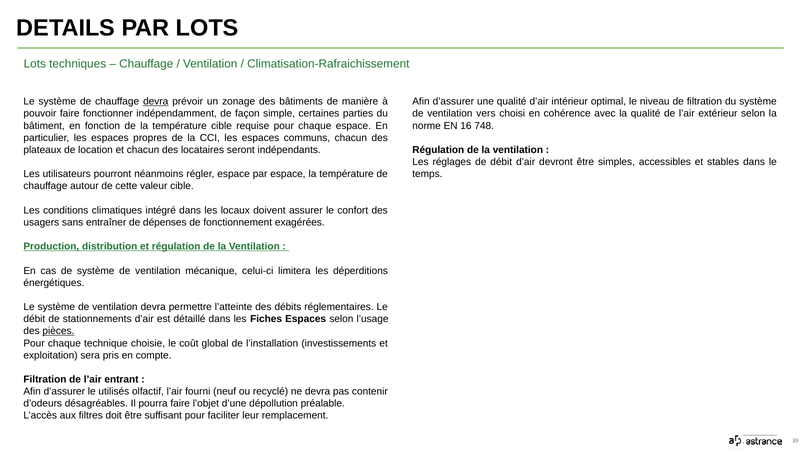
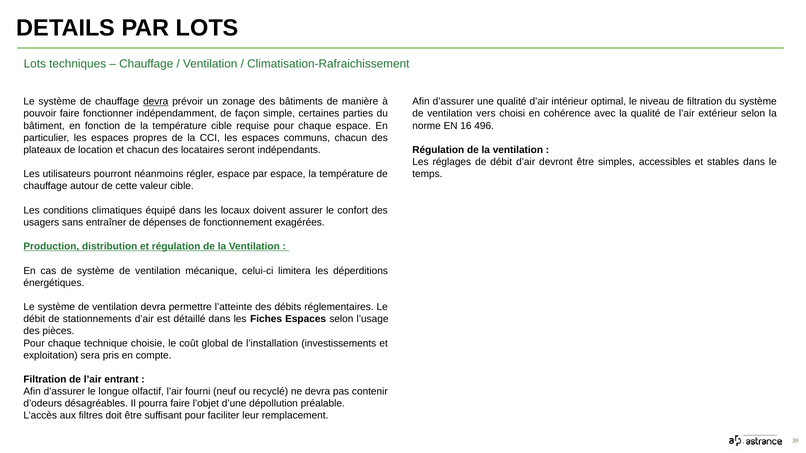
748: 748 -> 496 (484, 126)
intégré: intégré -> équipé (161, 210)
pièces underline: present -> none (58, 331)
utilisés: utilisés -> longue (114, 392)
